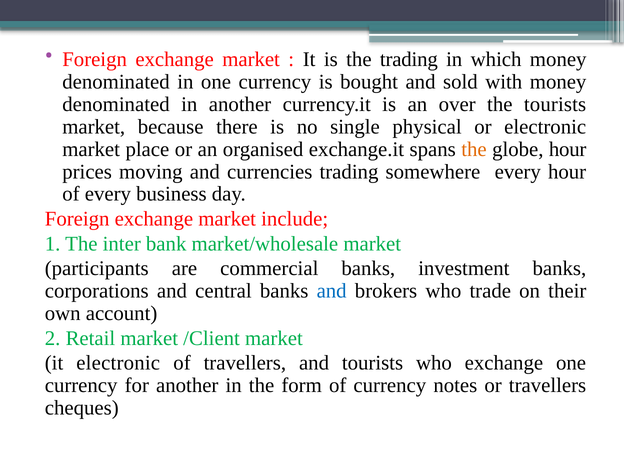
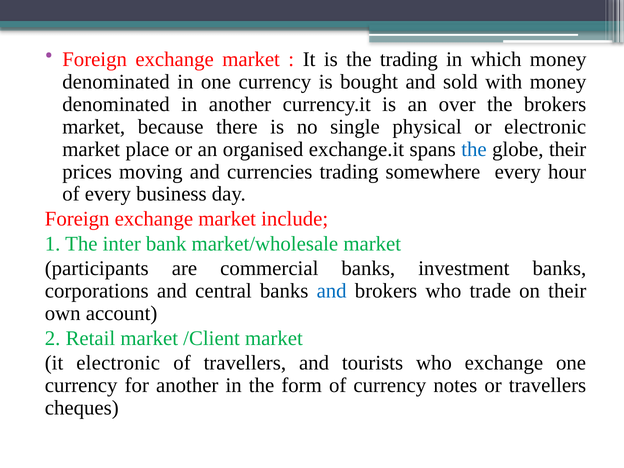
the tourists: tourists -> brokers (555, 104)
the colour: orange -> blue (474, 149)
globe hour: hour -> their (568, 149)
